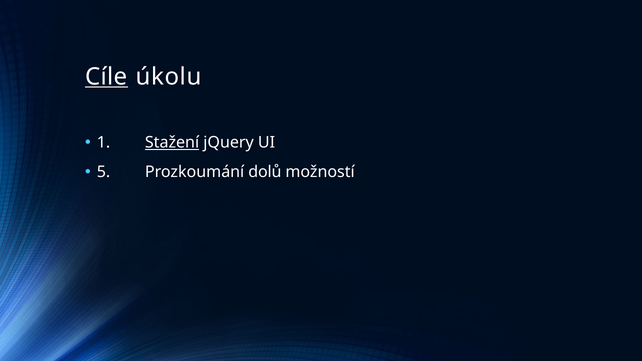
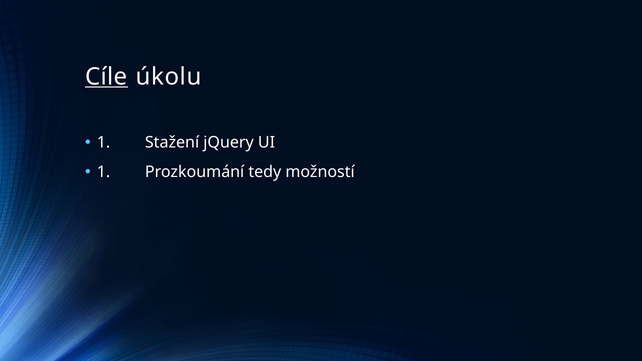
Stažení underline: present -> none (172, 143)
5: 5 -> 1 (104, 172)
dolů: dolů -> tedy (265, 172)
